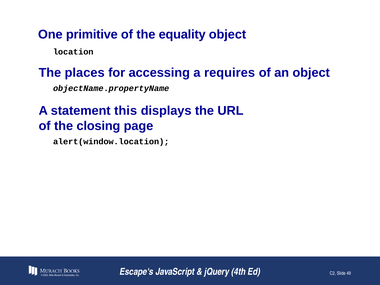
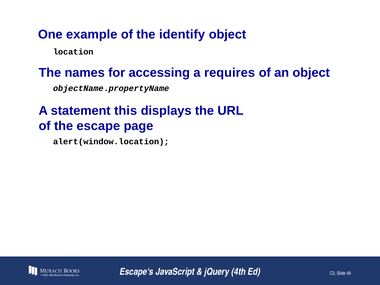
primitive: primitive -> example (92, 35)
equality: equality -> identify (182, 35)
places: places -> names (85, 73)
closing: closing -> escape (98, 126)
